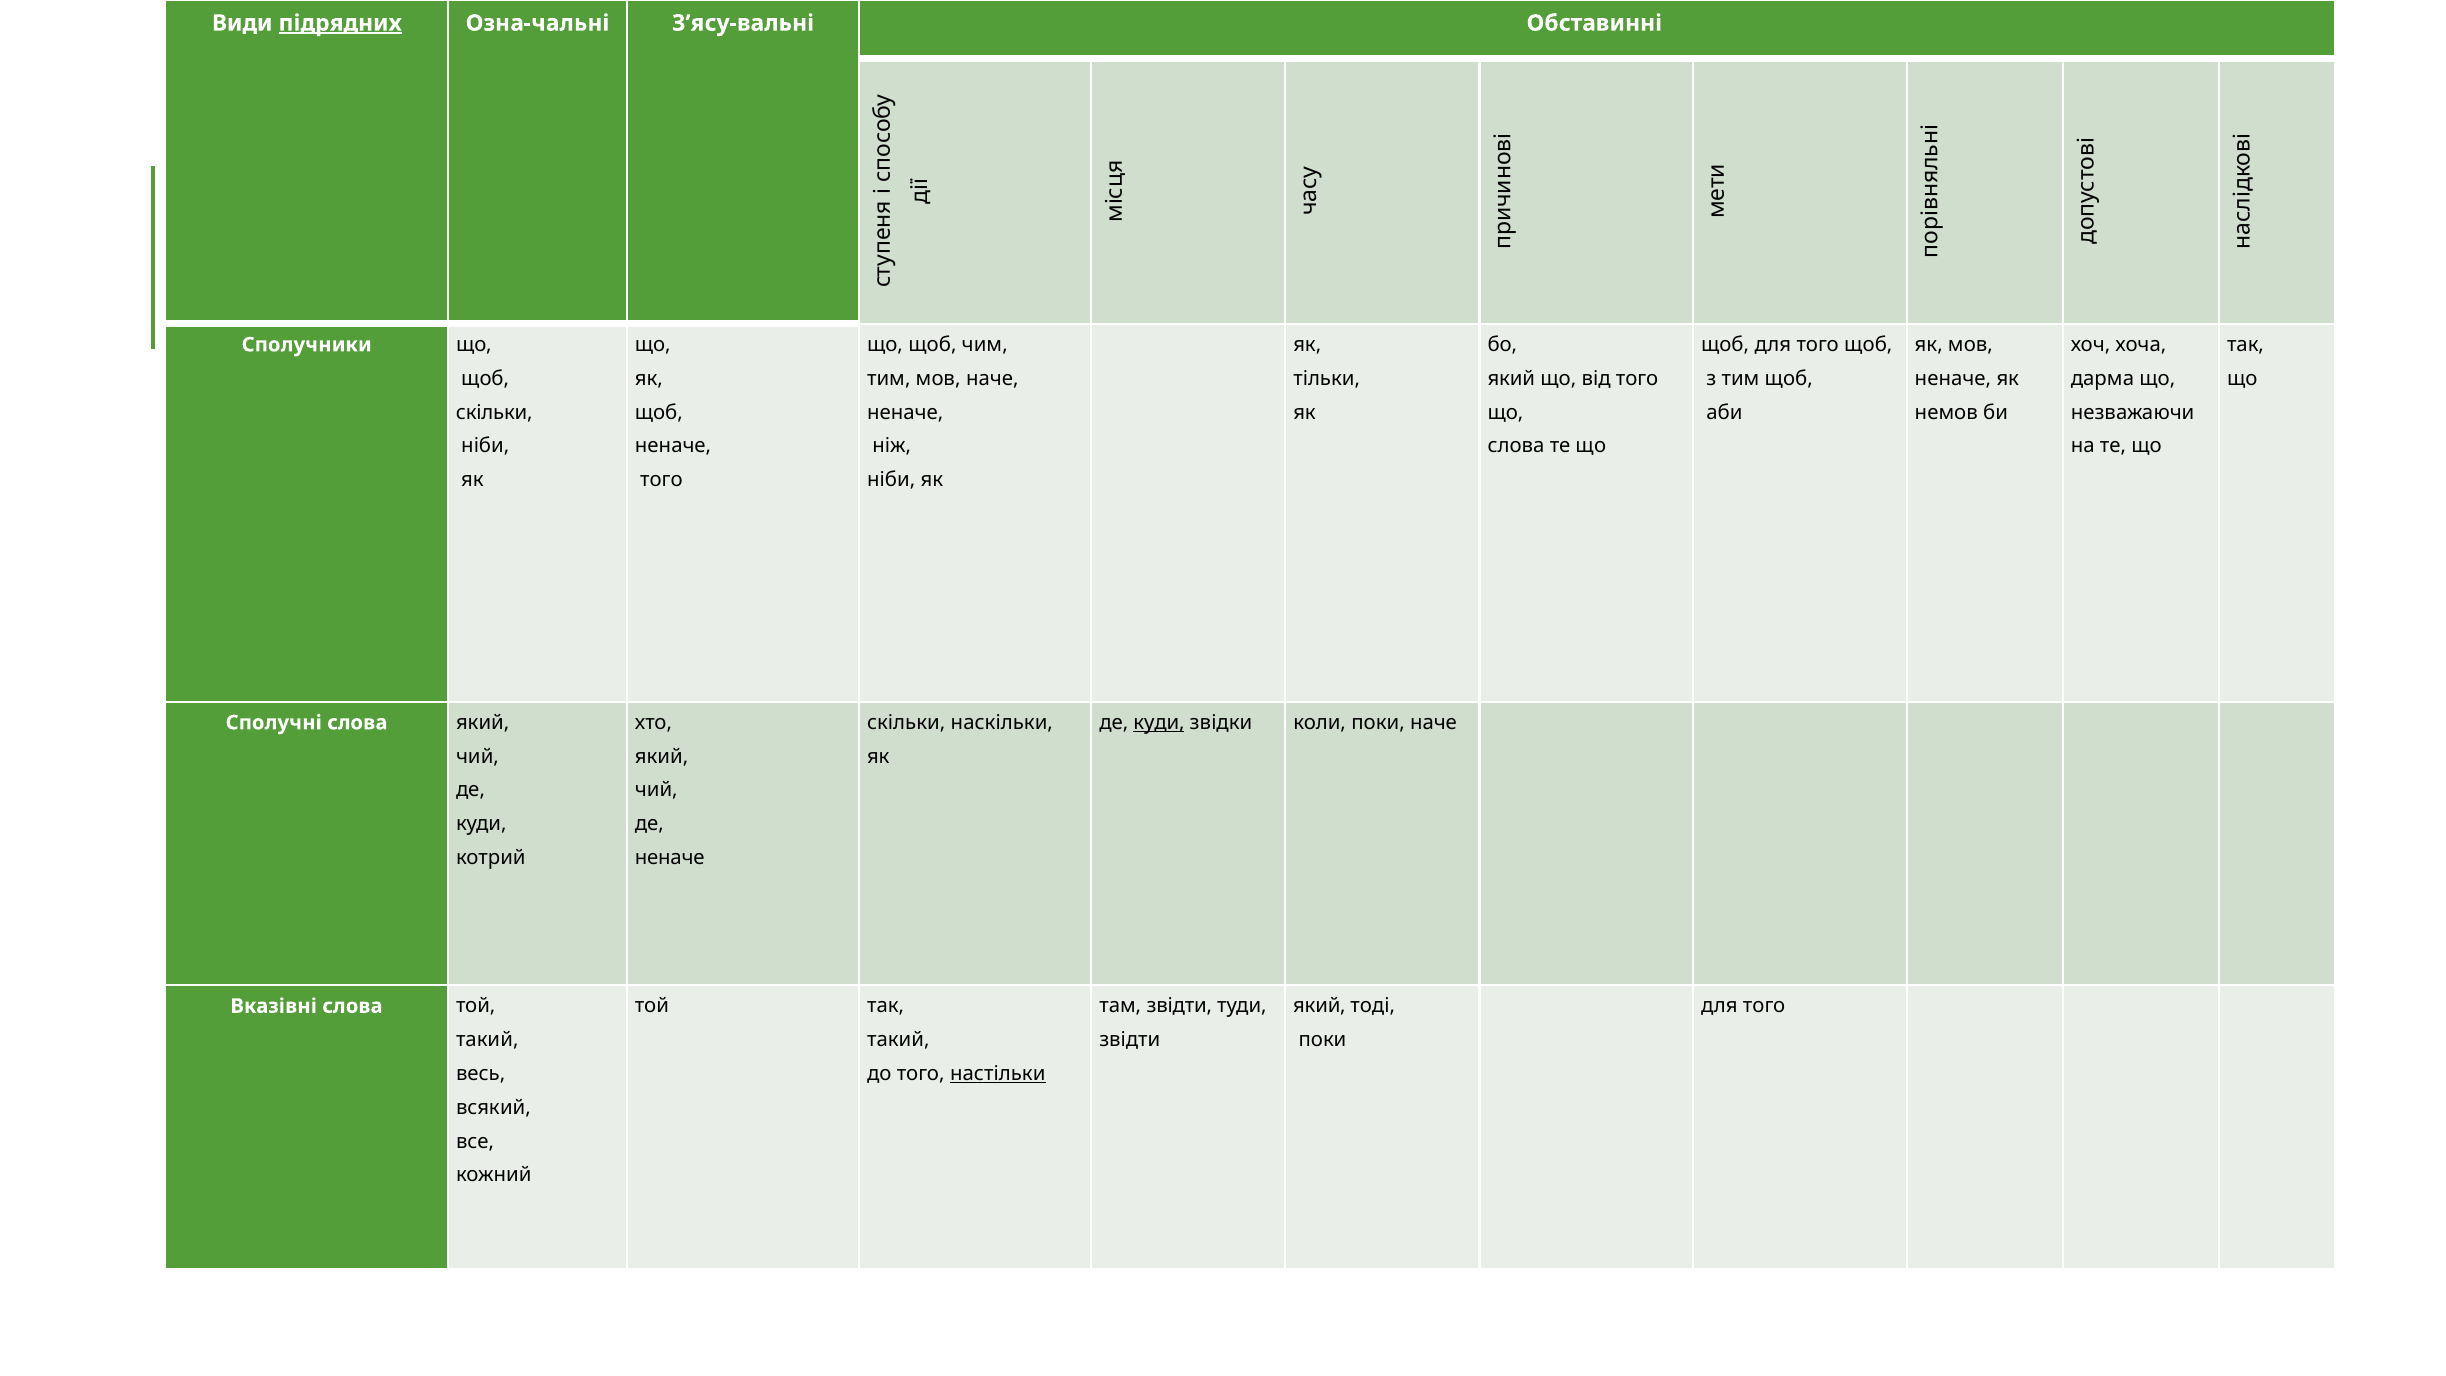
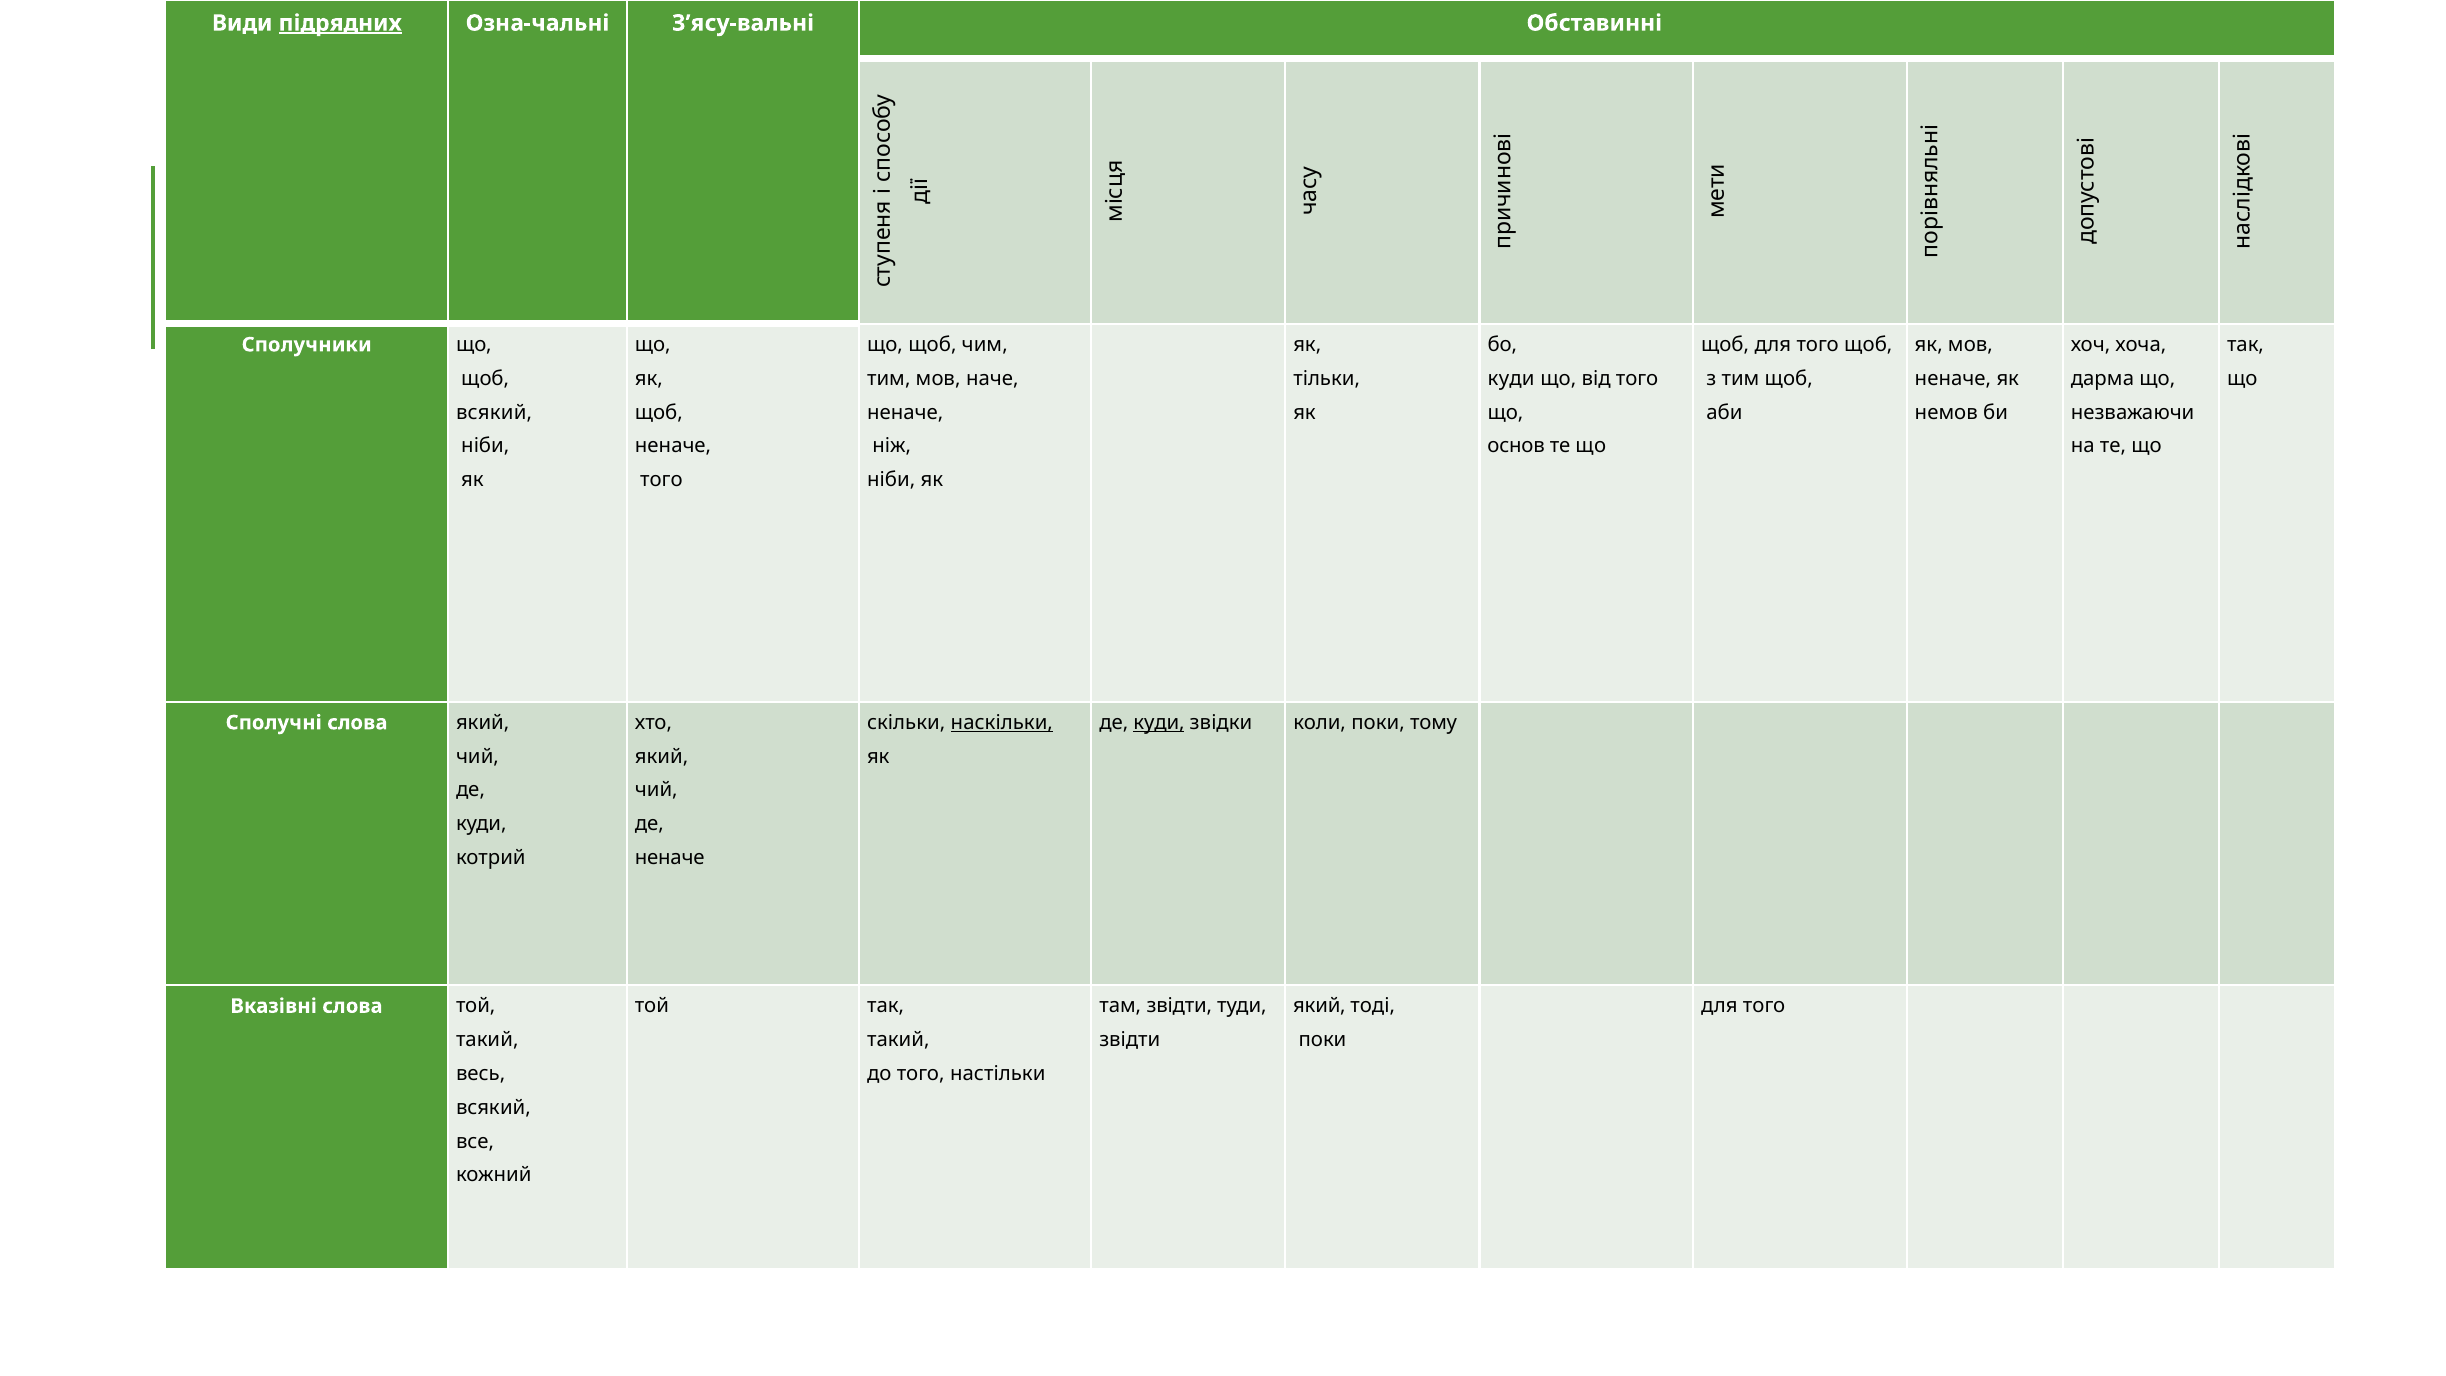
який: який -> куди (1511, 379)
скільки: скільки -> всякий (494, 412)
слова: слова -> основ (1516, 446)
наскільки underline: none -> present (1002, 723)
поки наче: наче -> тому (1434, 723)
настільки underline: present -> none (998, 1074)
